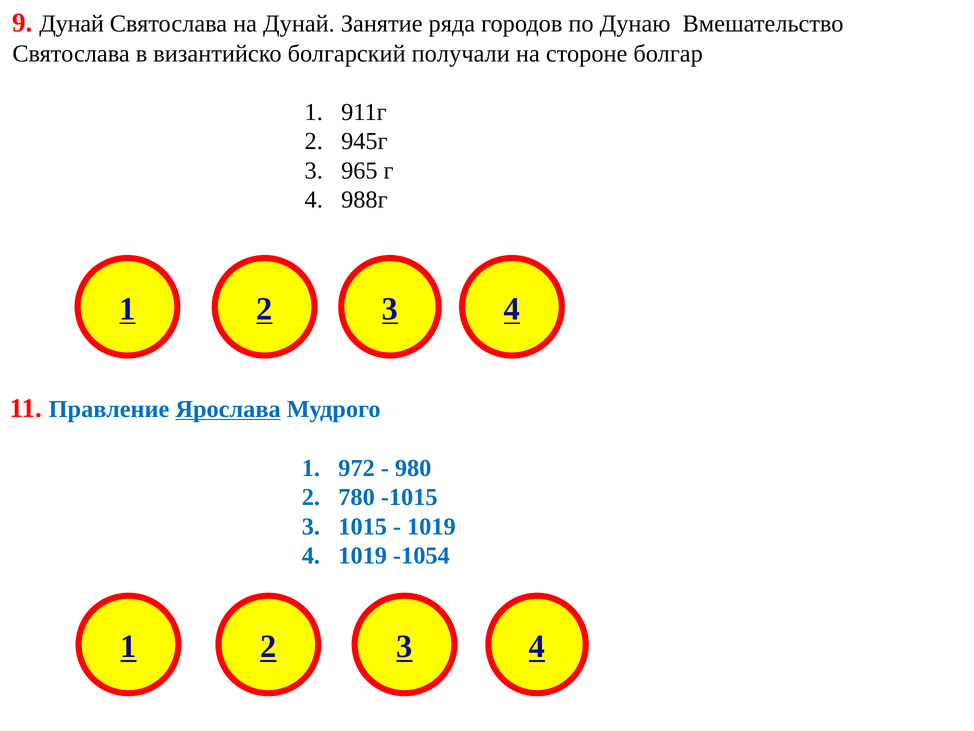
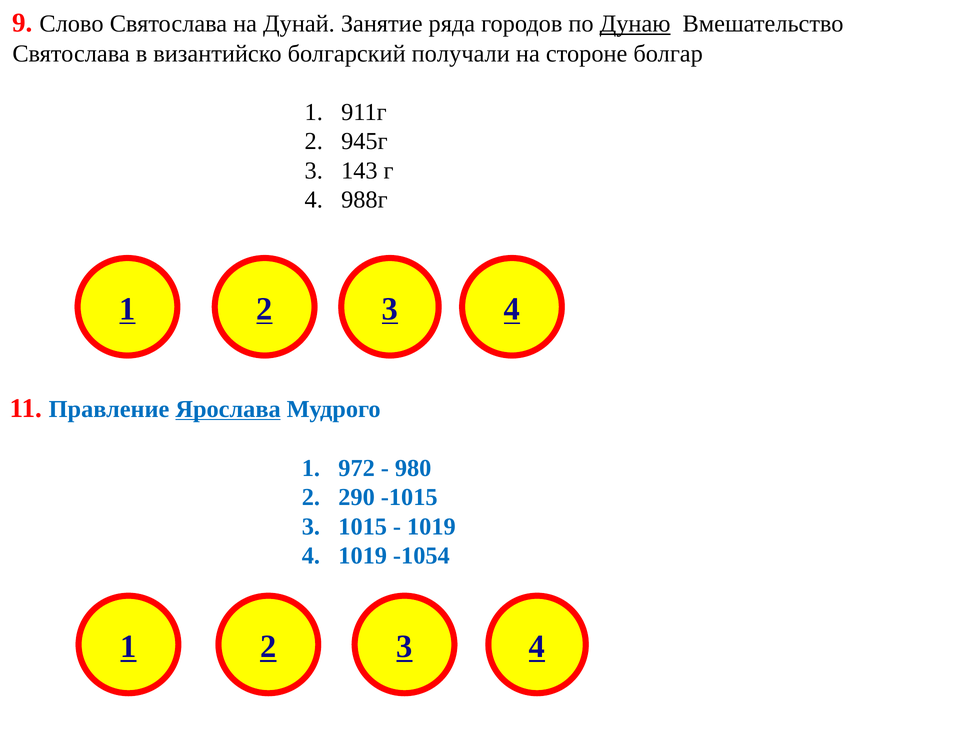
9 Дунай: Дунай -> Слово (72, 24)
Дунаю underline: none -> present (635, 24)
965: 965 -> 143 (359, 170)
780: 780 -> 290 (357, 497)
